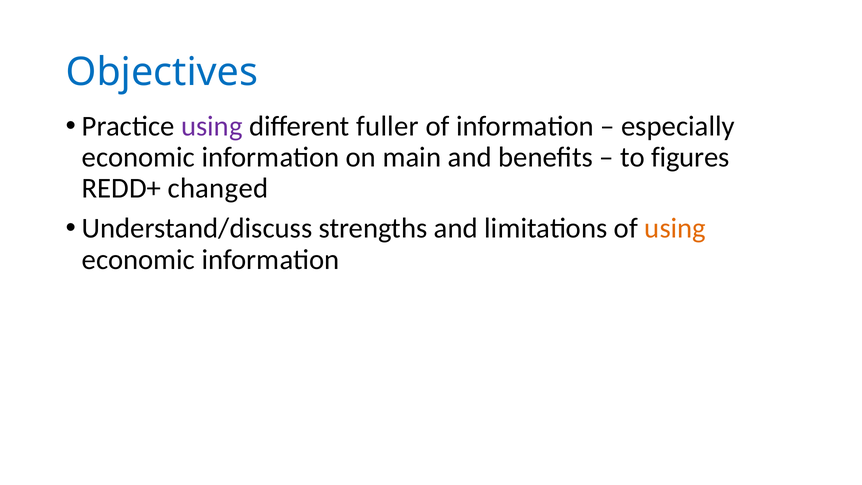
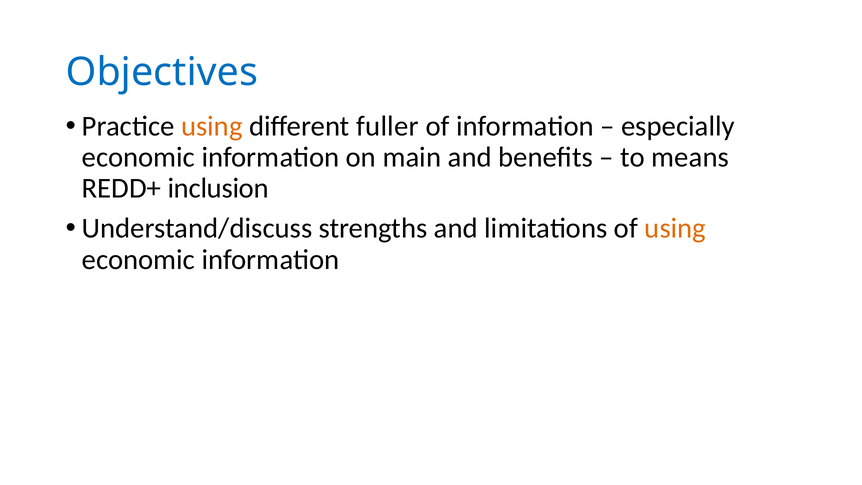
using colour: purple -> orange (212, 126)
figures: figures -> means (690, 157)
changed: changed -> inclusion (218, 188)
